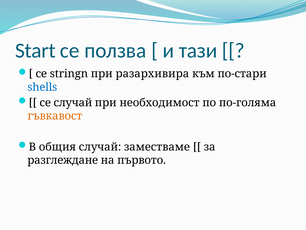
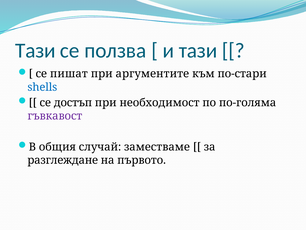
Start: Start -> Тази (35, 51)
stringn: stringn -> пишат (69, 74)
разархивира: разархивира -> аргументите (152, 74)
се случай: случай -> достъп (73, 102)
гъвкавост colour: orange -> purple (55, 116)
